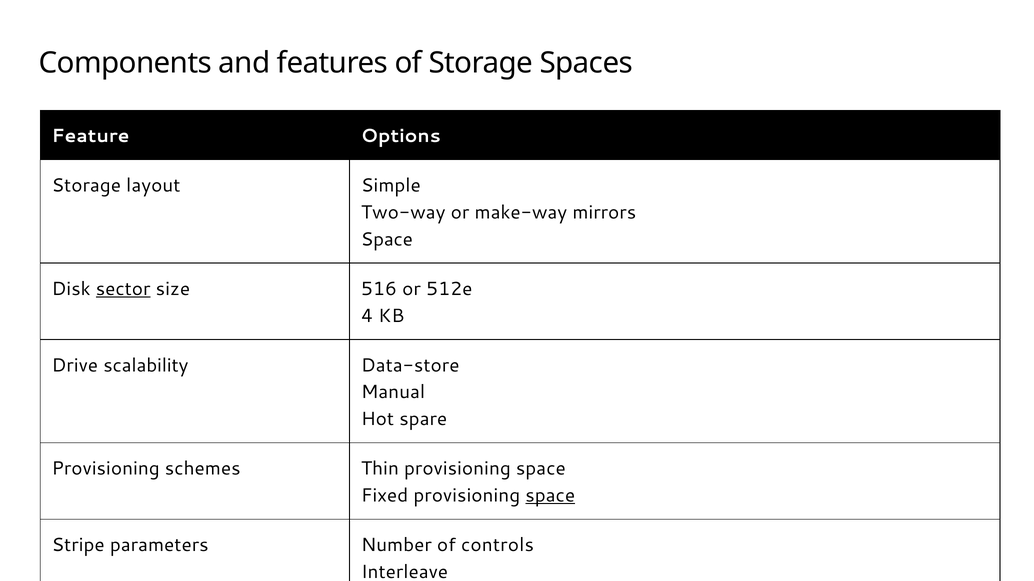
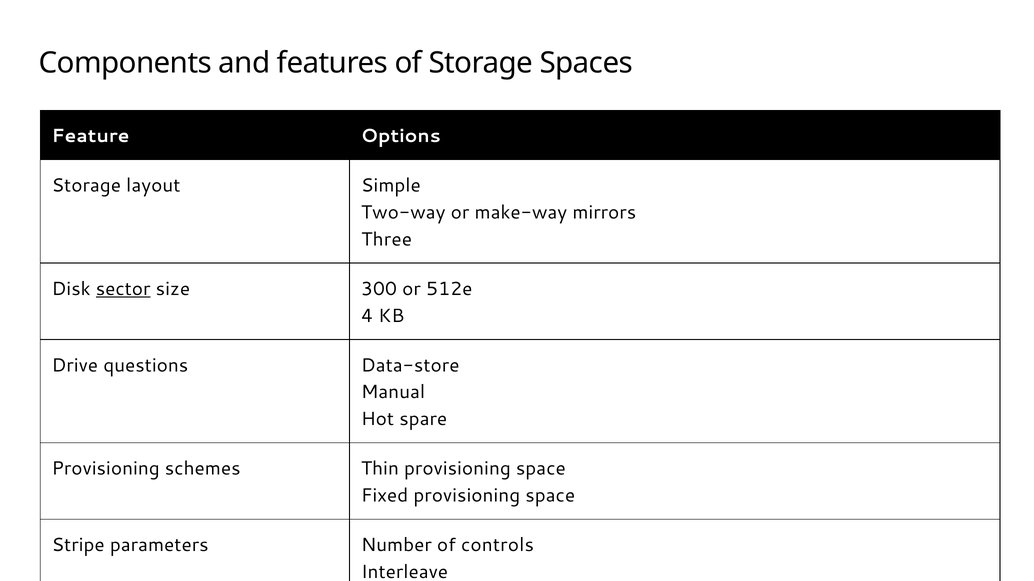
Space: Space -> Three (387, 239)
516: 516 -> 300 (379, 289)
scalability: scalability -> questions (146, 366)
space underline: present -> none (550, 496)
